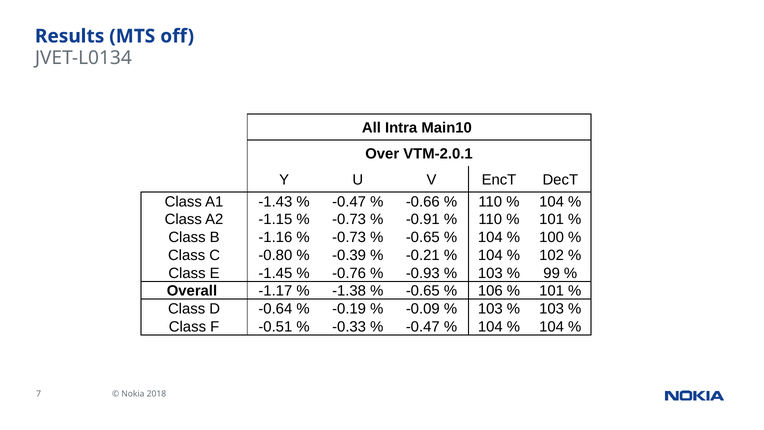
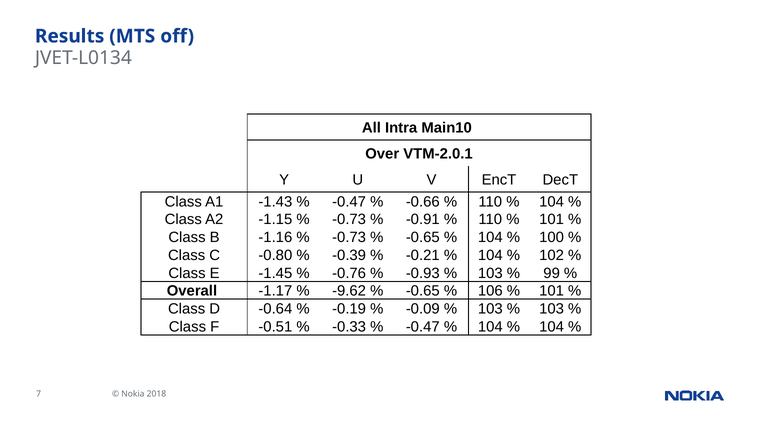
-1.38: -1.38 -> -9.62 (349, 291)
